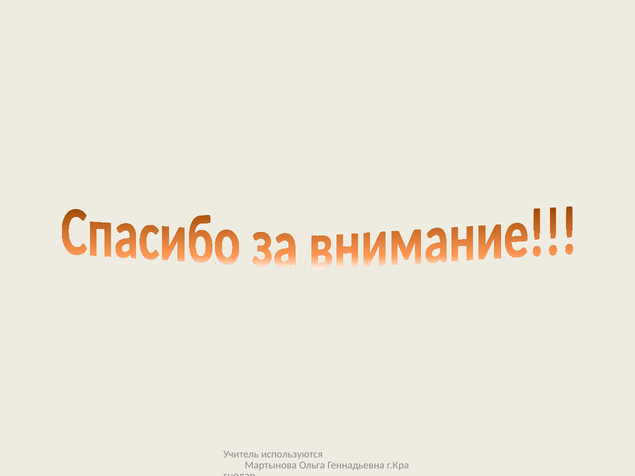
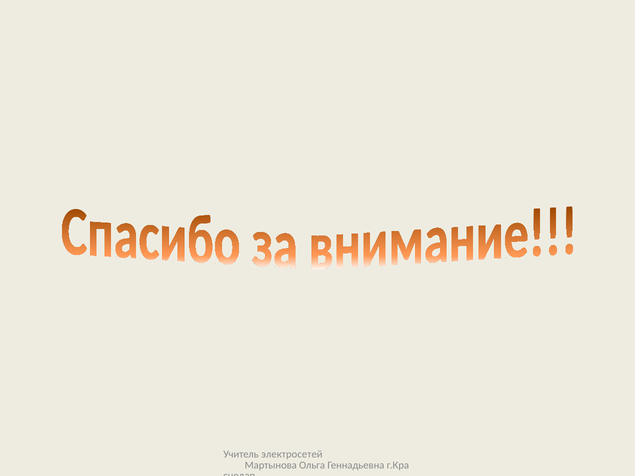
используются: используются -> электросетей (292, 455)
